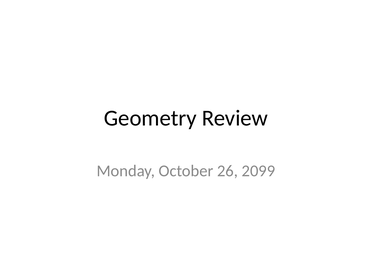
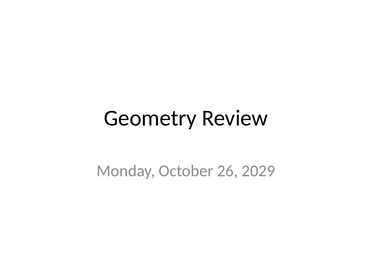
2099: 2099 -> 2029 (258, 171)
